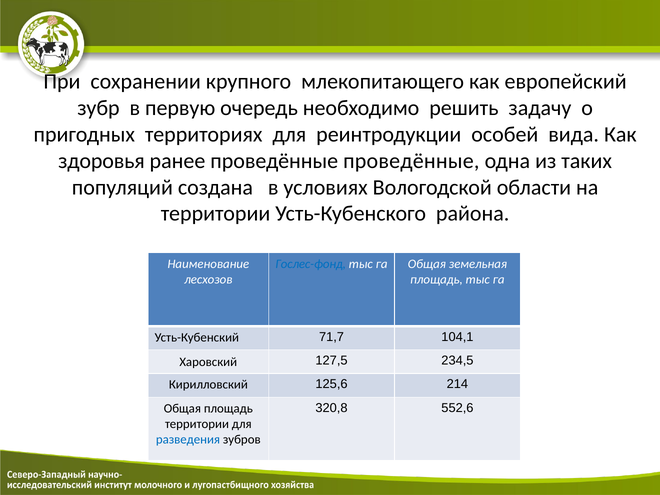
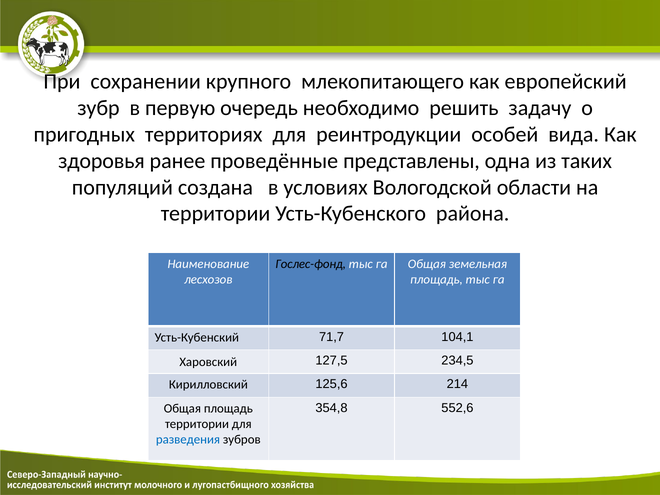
проведённые проведённые: проведённые -> представлены (412, 161)
Гослес-фонд colour: blue -> black (311, 264)
320,8: 320,8 -> 354,8 (332, 408)
